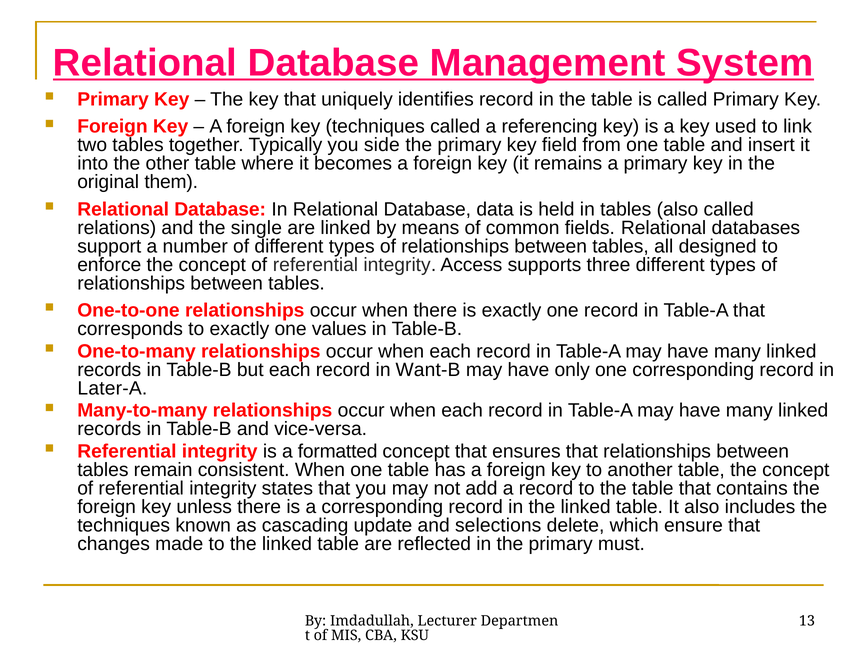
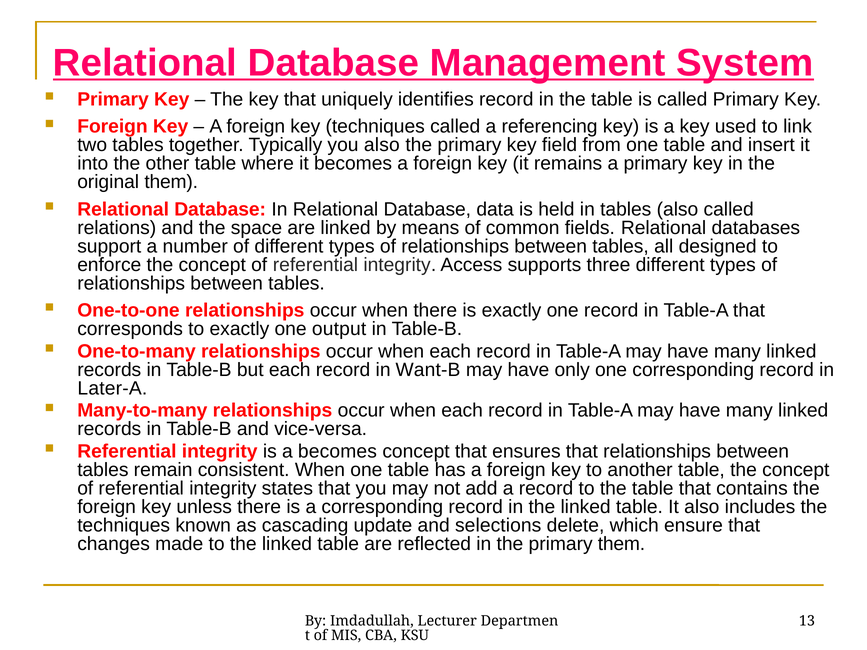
you side: side -> also (382, 145)
single: single -> space (257, 228)
values: values -> output (339, 329)
a formatted: formatted -> becomes (337, 452)
primary must: must -> them (621, 544)
